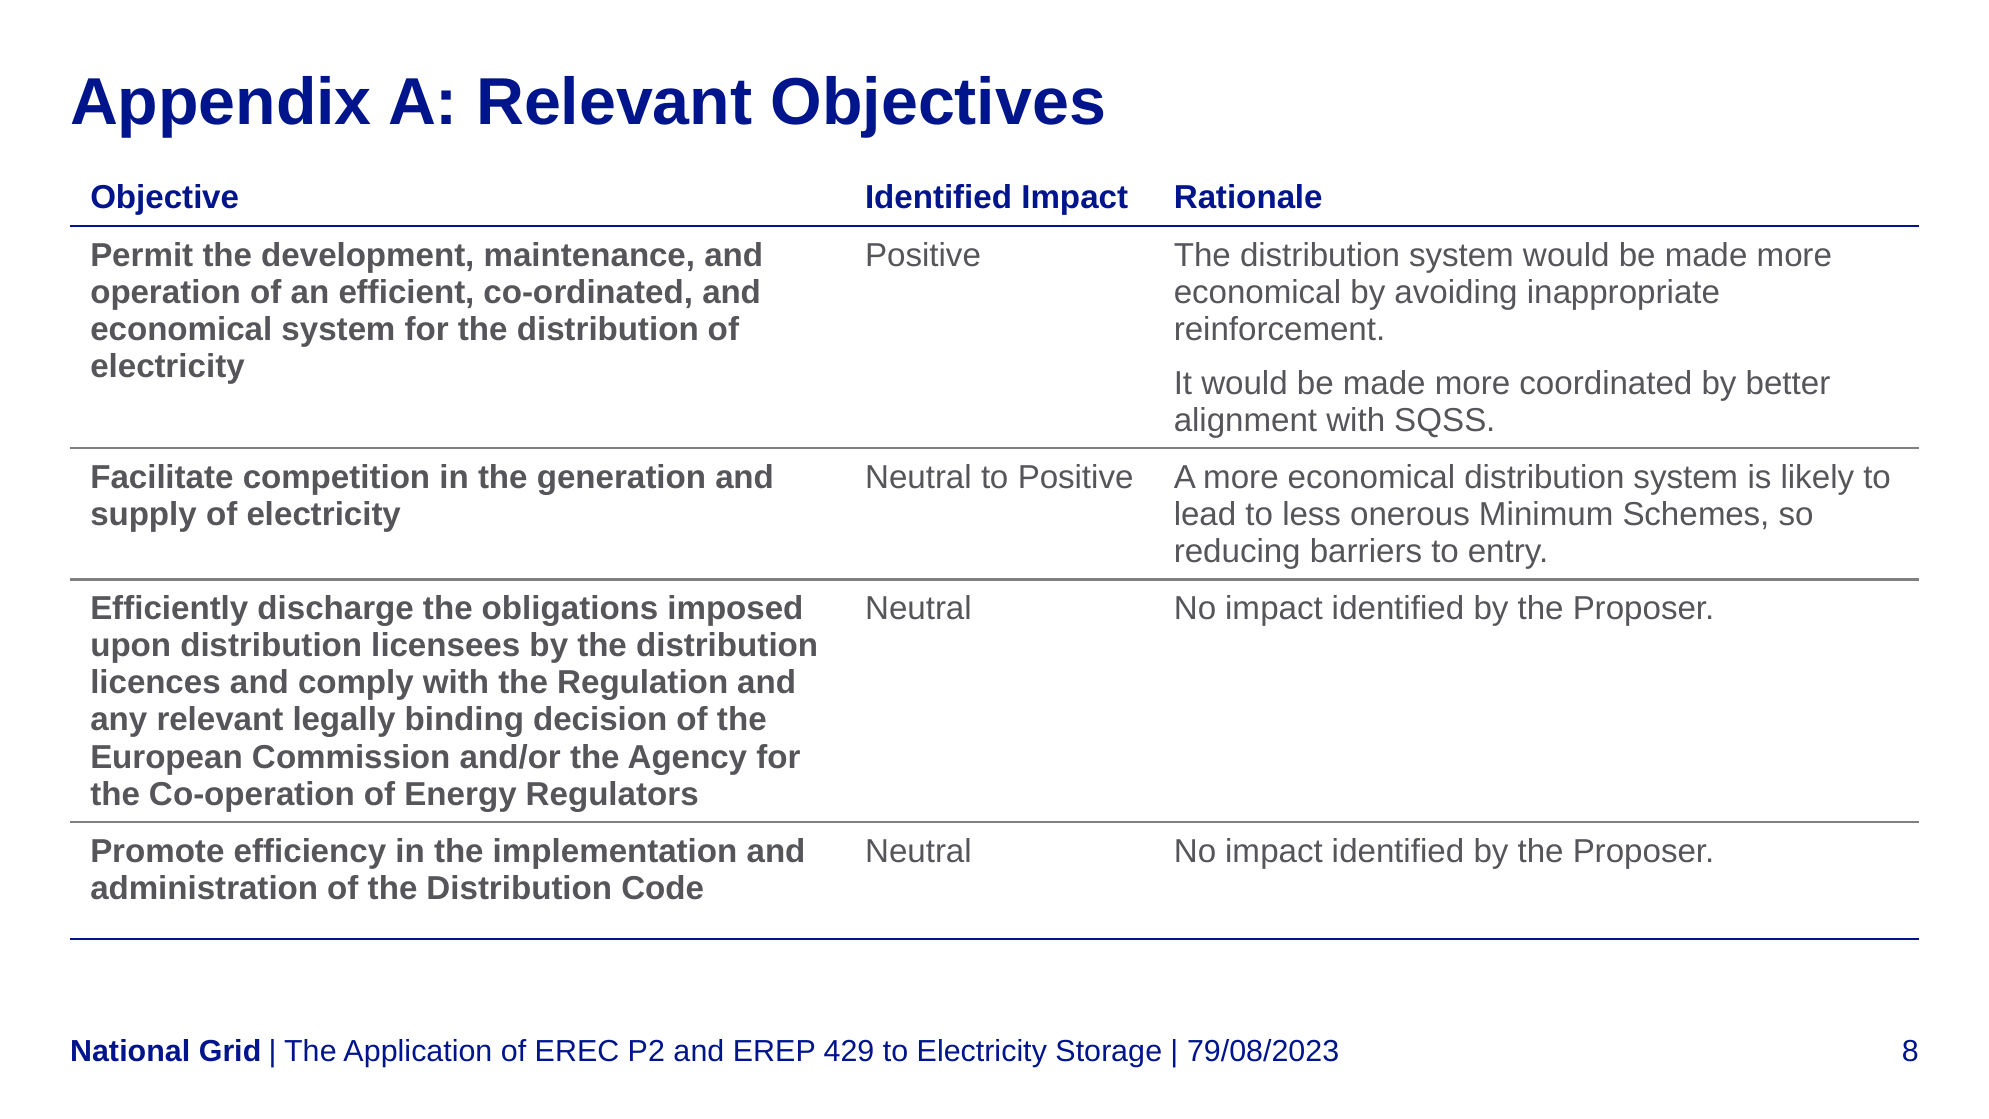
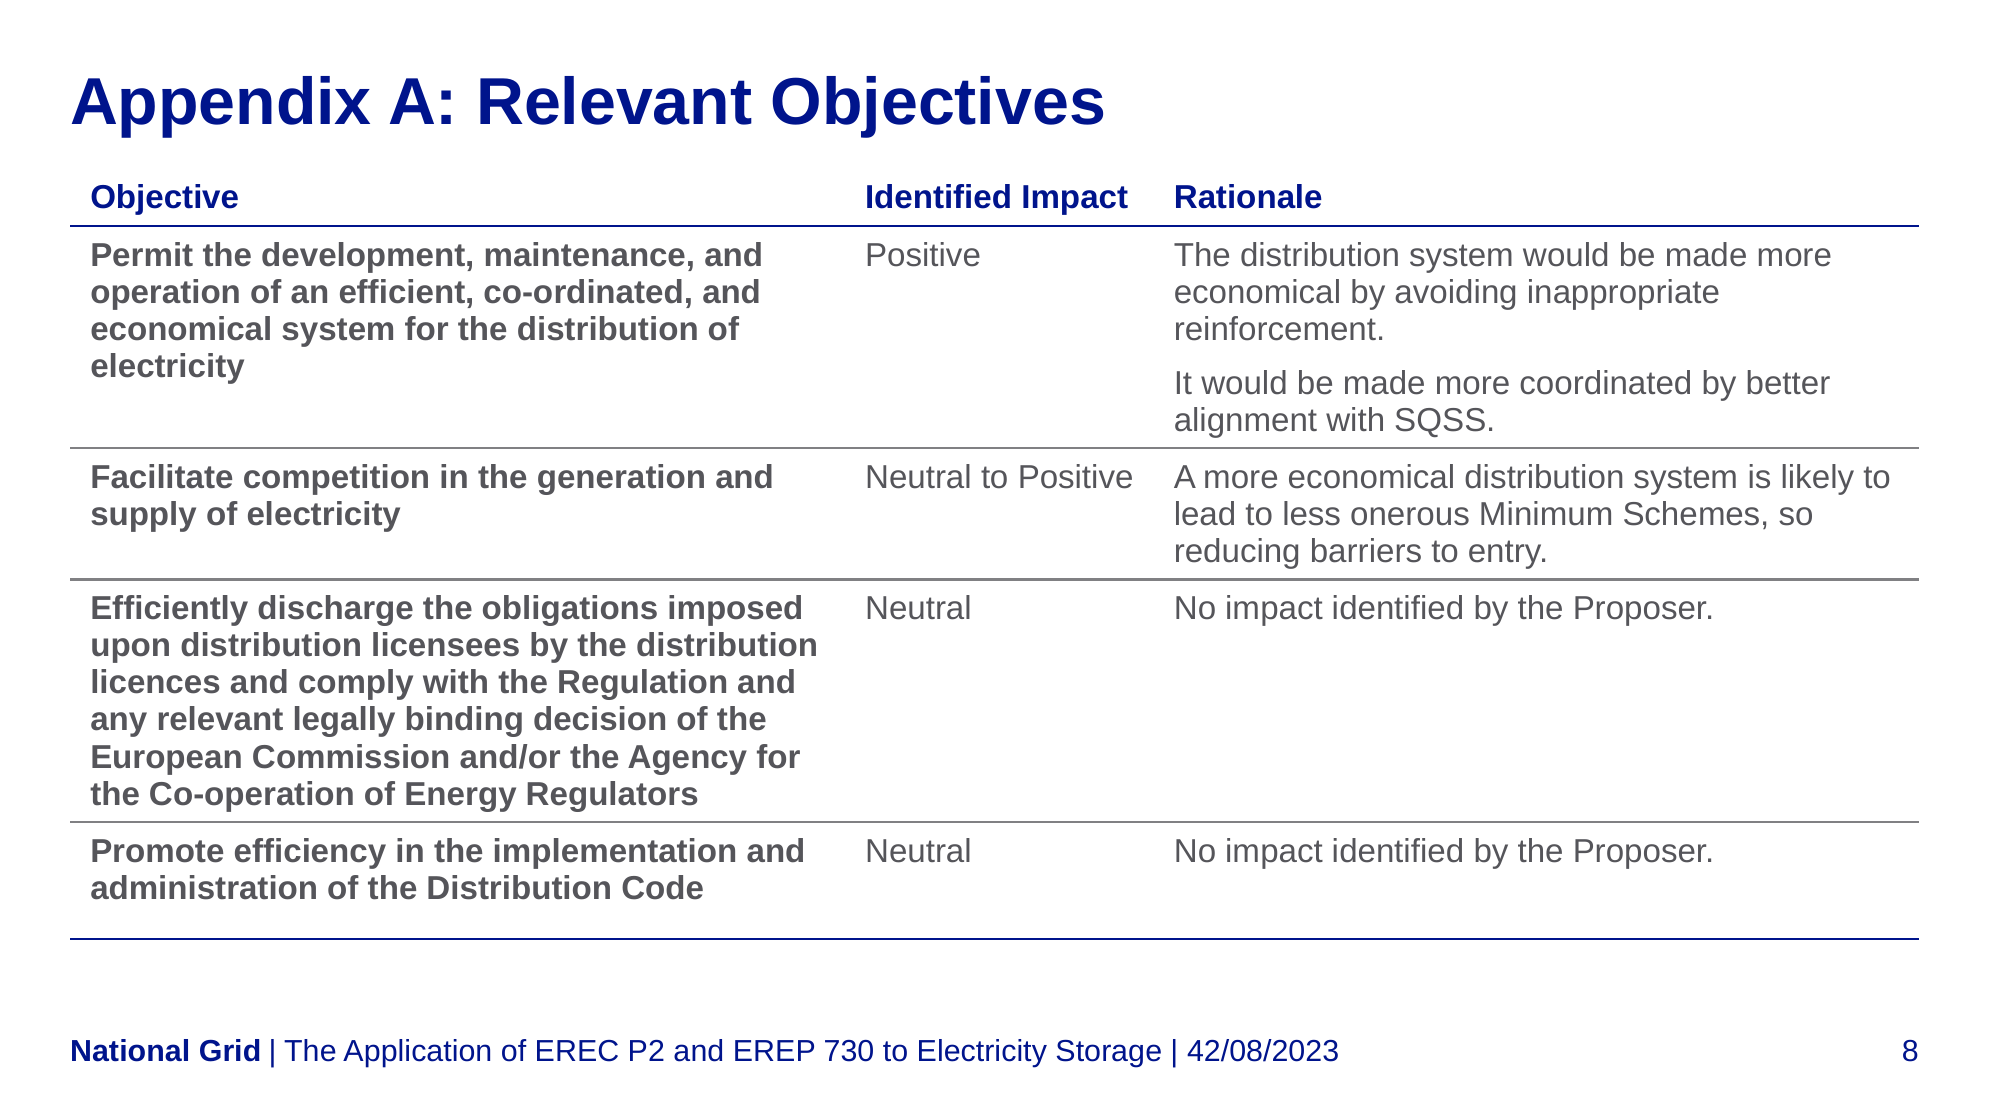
429: 429 -> 730 (849, 1052)
79/08/2023: 79/08/2023 -> 42/08/2023 (1263, 1052)
